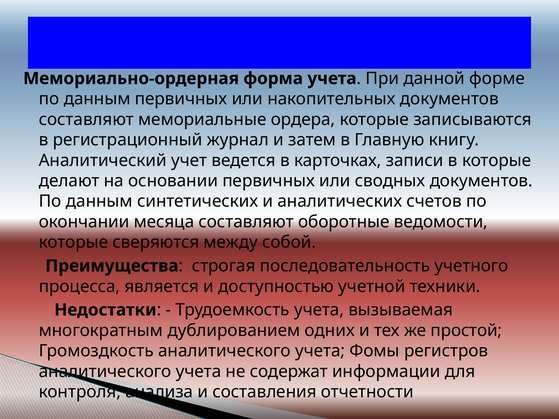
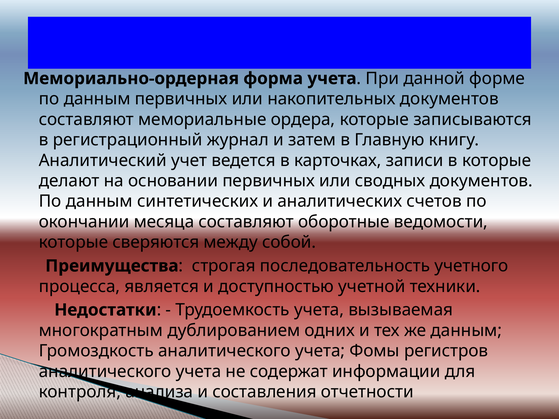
же простой: простой -> данным (466, 331)
